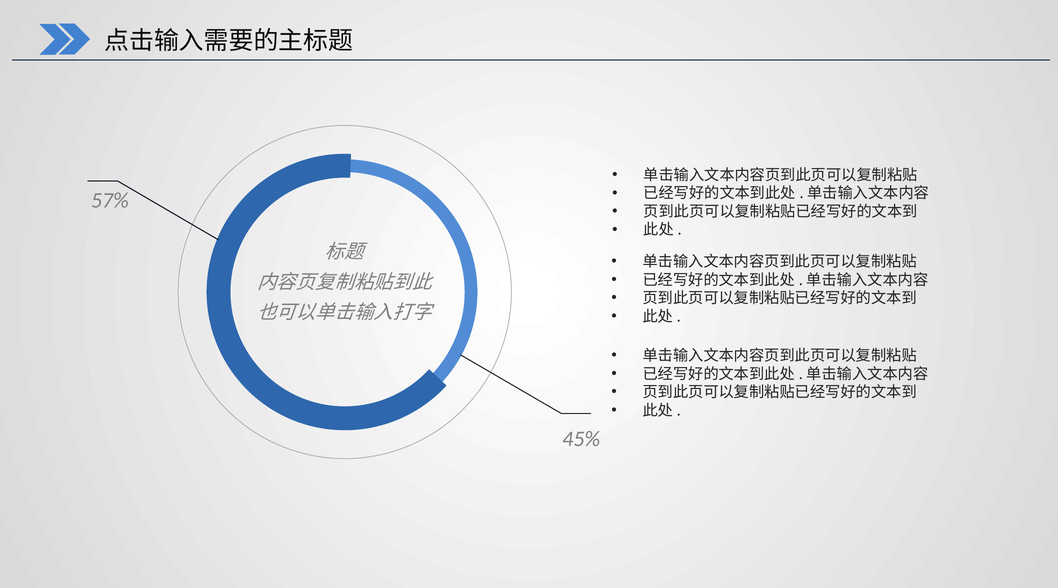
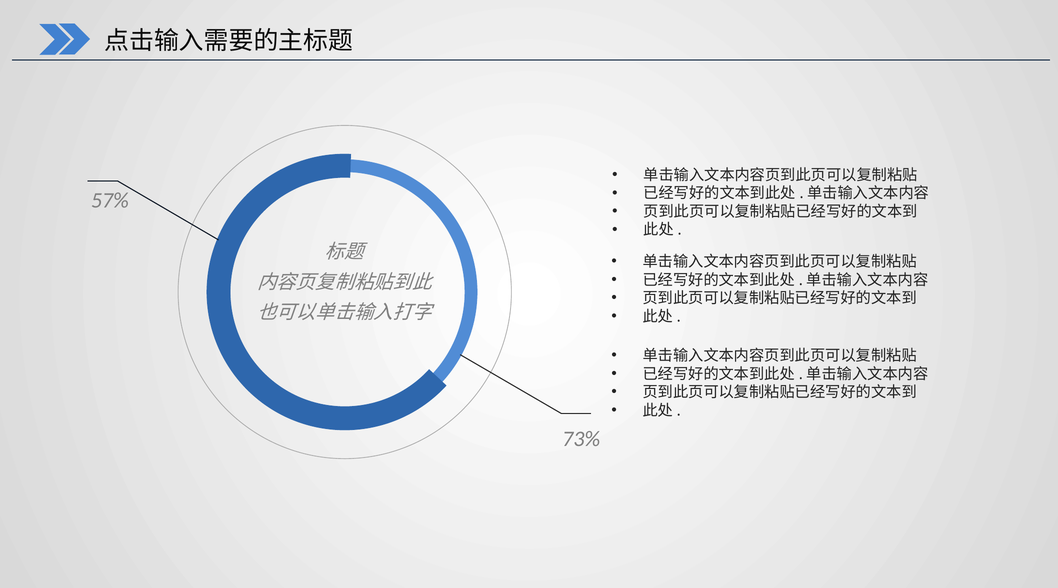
45%: 45% -> 73% (581, 439)
